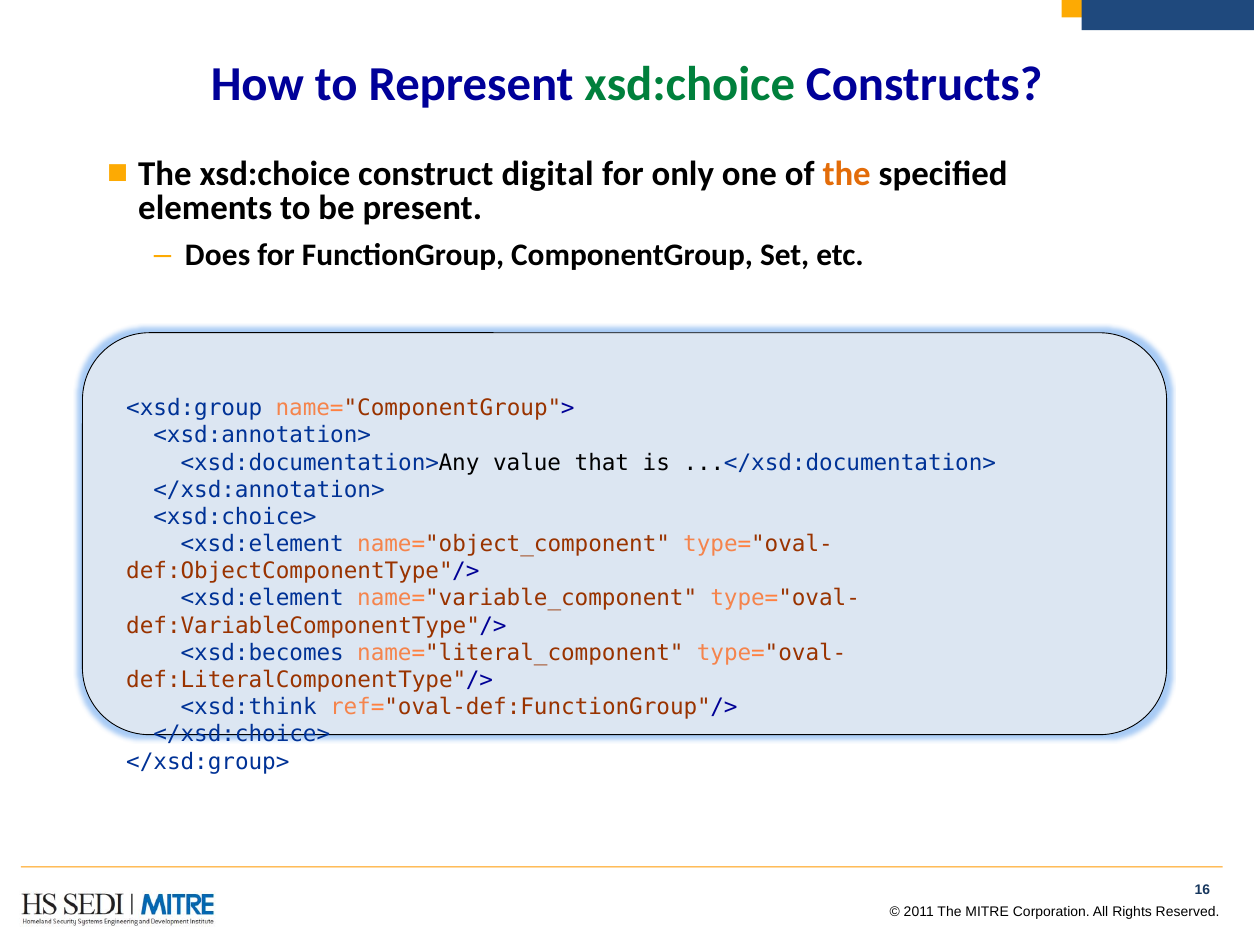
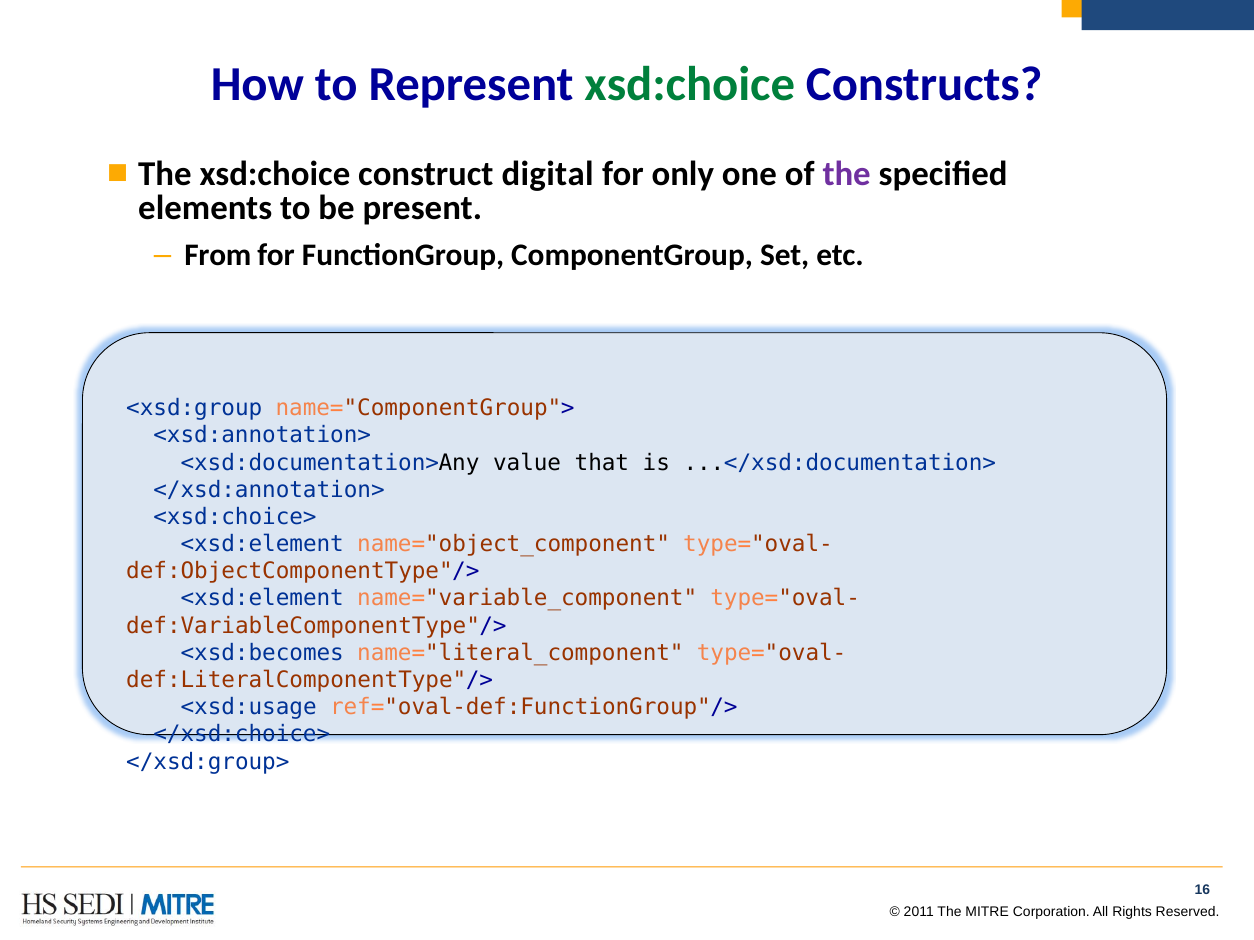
the colour: orange -> purple (847, 174)
Does: Does -> From (218, 256)
<xsd:think: <xsd:think -> <xsd:usage (249, 708)
